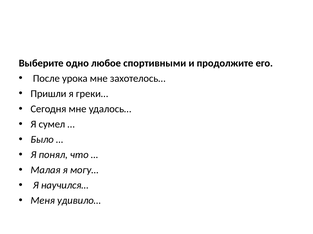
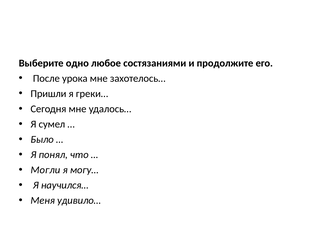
спортивными: спортивными -> состязаниями (155, 63)
Малая: Малая -> Могли (45, 170)
